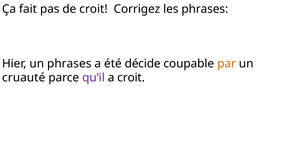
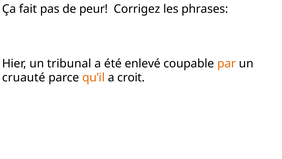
de croit: croit -> peur (94, 9)
un phrases: phrases -> tribunal (69, 63)
décide: décide -> enlevé (143, 63)
qu’il colour: purple -> orange (94, 78)
